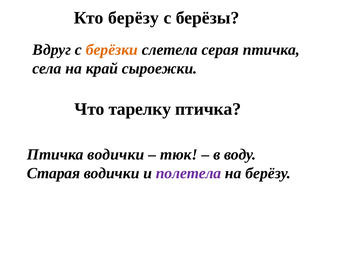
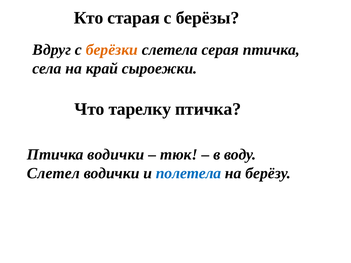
Кто берёзу: берёзу -> старая (134, 18)
Старая: Старая -> Слетел (53, 173)
полетела colour: purple -> blue (189, 173)
